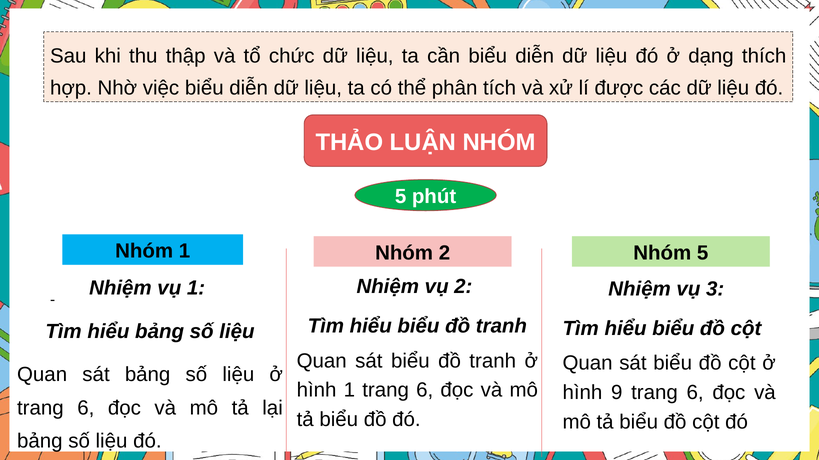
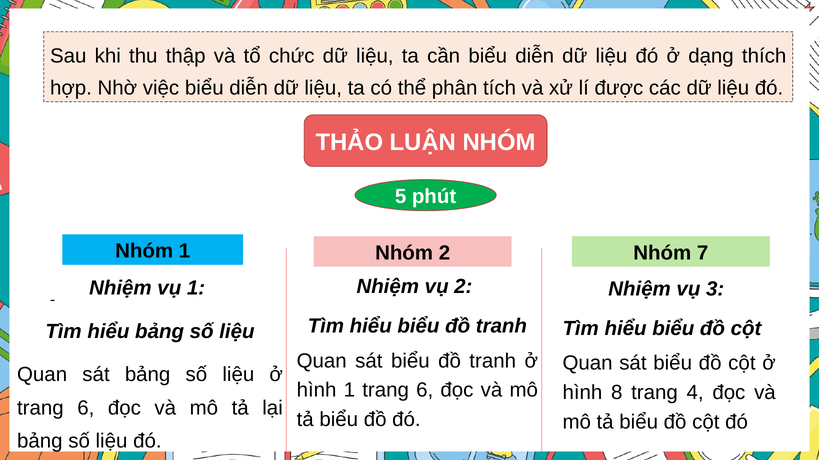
Nhóm 5: 5 -> 7 (703, 253)
9: 9 -> 8 (617, 393)
6: 6 -> 4 (695, 393)
